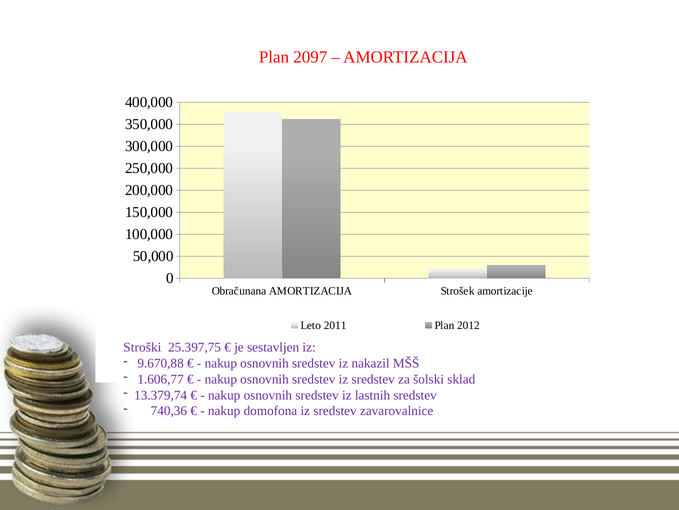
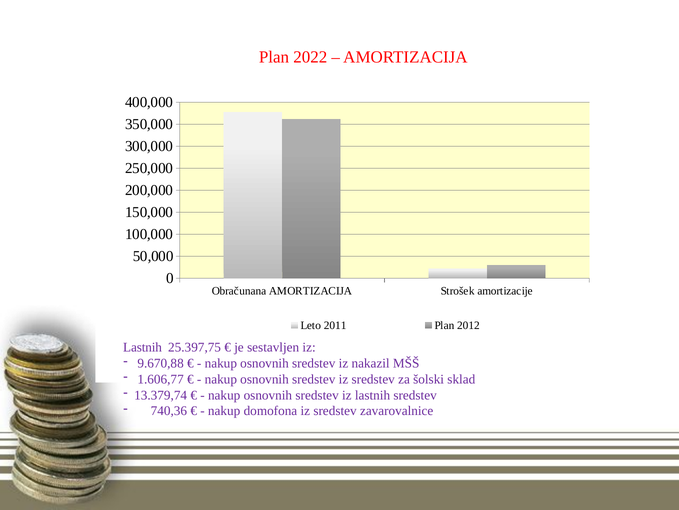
2097: 2097 -> 2022 (310, 57)
Stroški: Stroški -> Lastnih (142, 347)
